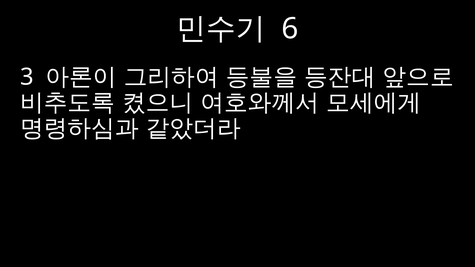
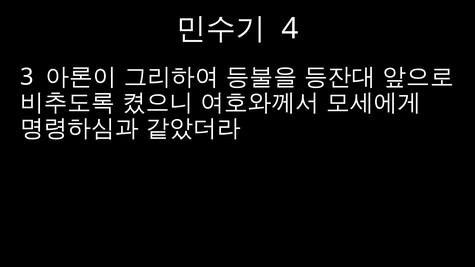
6: 6 -> 4 (290, 29)
